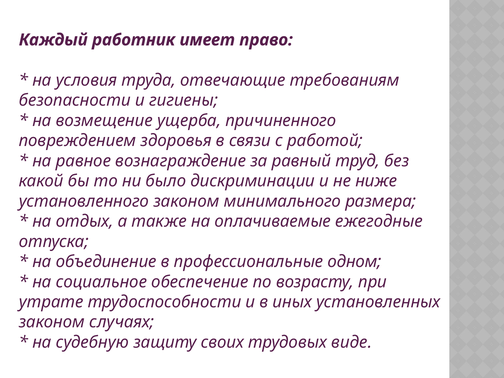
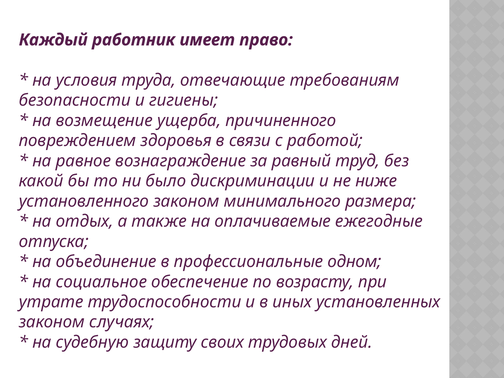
виде: виде -> дней (352, 342)
